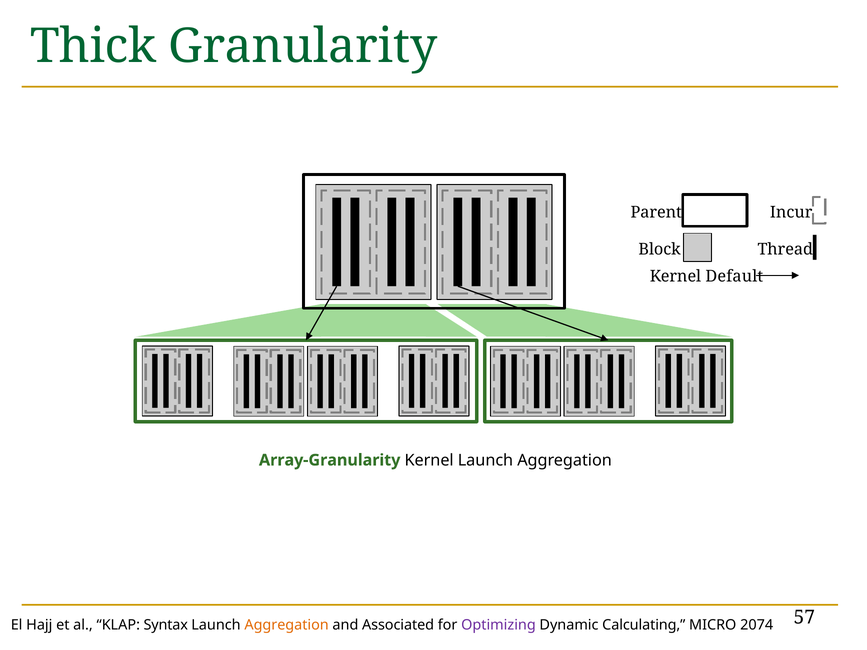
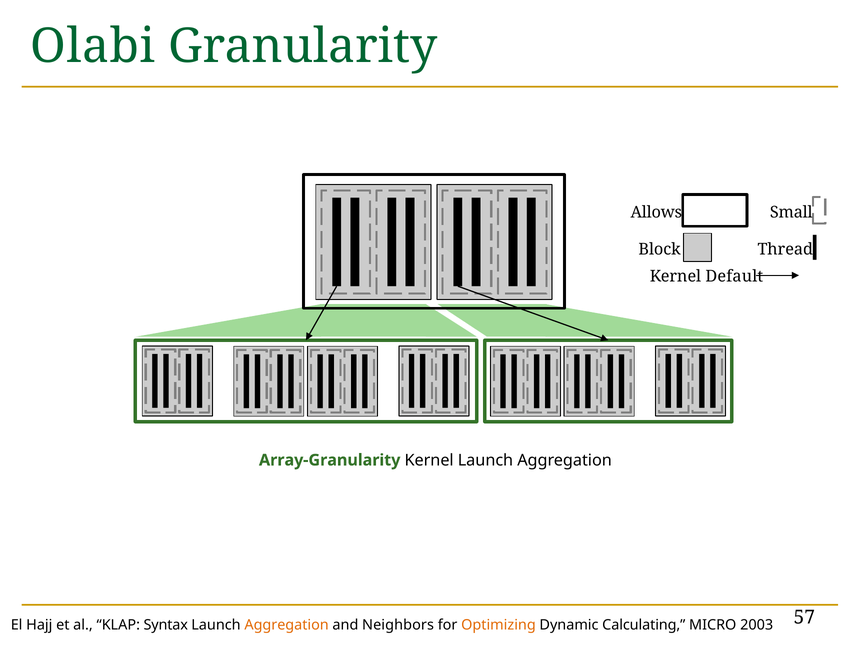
Thick: Thick -> Olabi (93, 46)
Parent: Parent -> Allows (656, 212)
Incur: Incur -> Small (791, 212)
Associated: Associated -> Neighbors (398, 625)
Optimizing colour: purple -> orange (498, 625)
2074: 2074 -> 2003 (757, 625)
